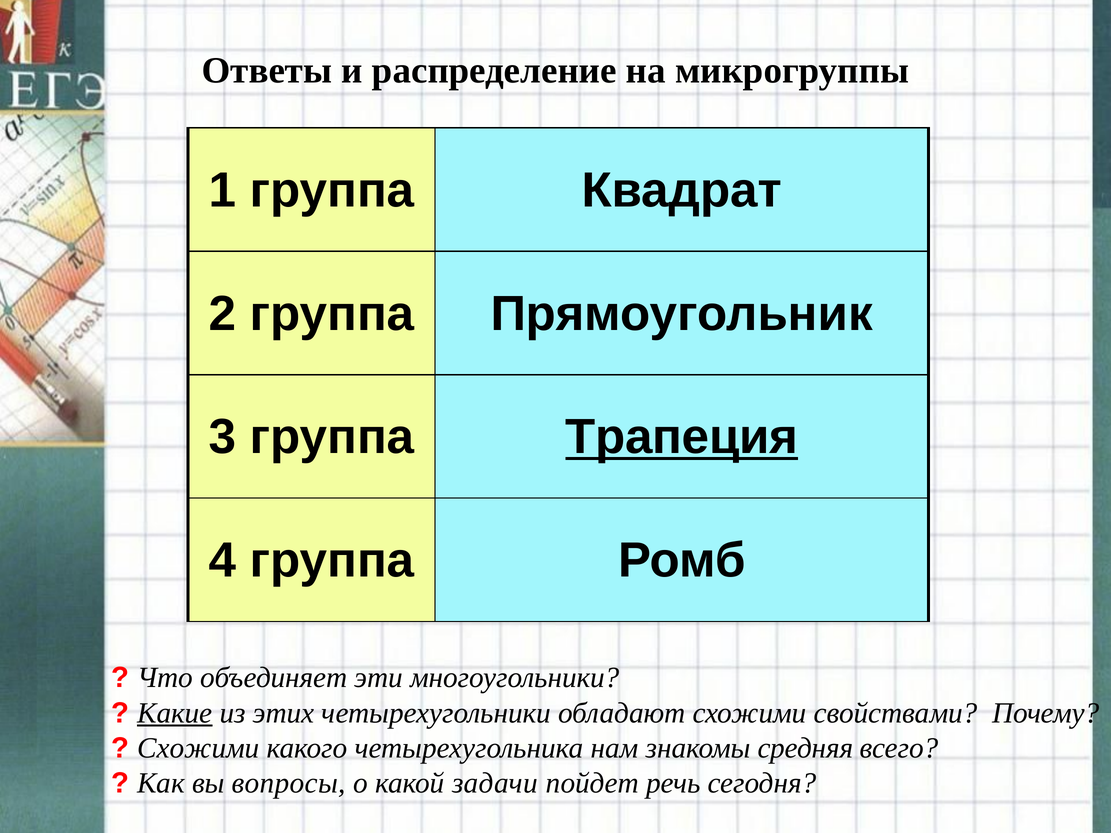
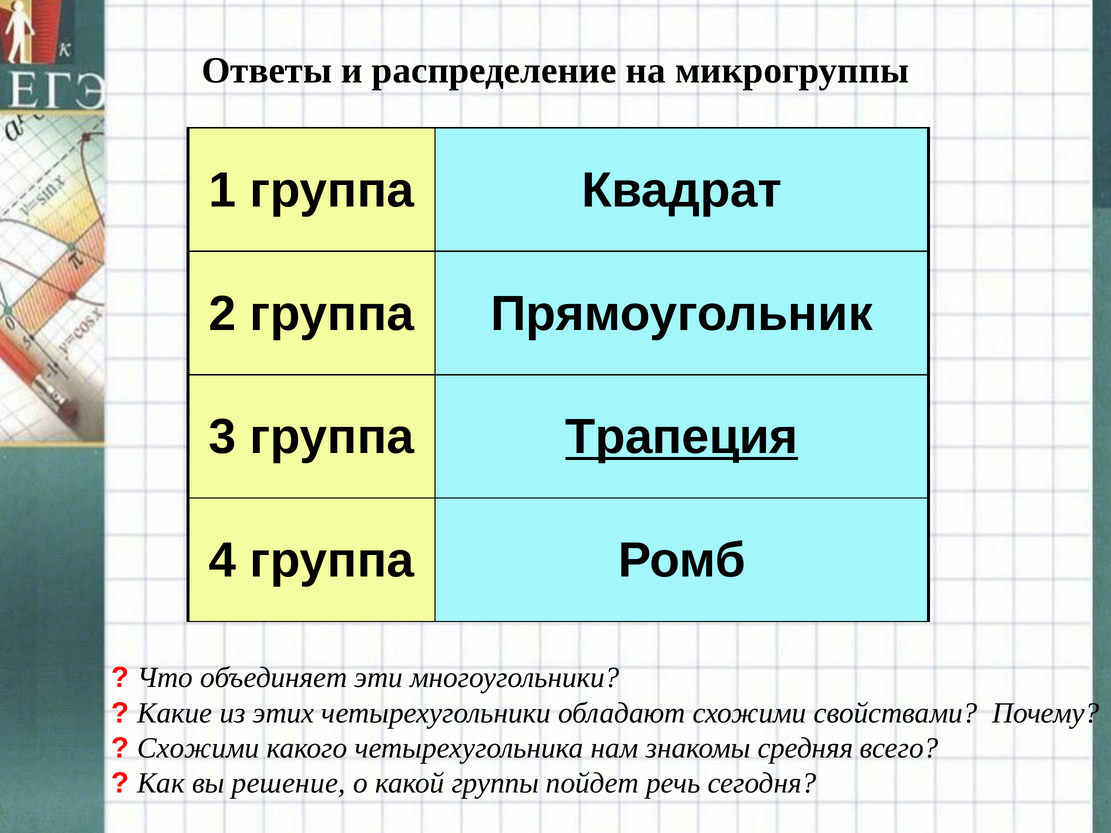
Какие underline: present -> none (175, 713)
вопросы: вопросы -> решение (289, 783)
задачи: задачи -> группы (495, 783)
